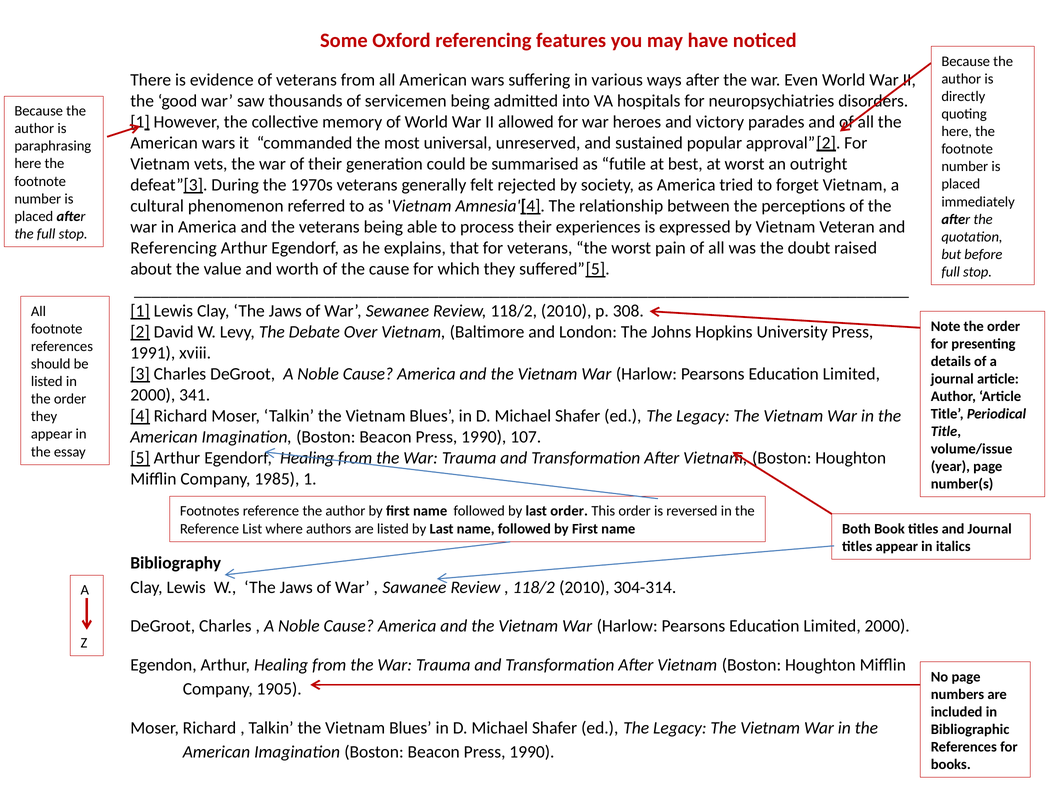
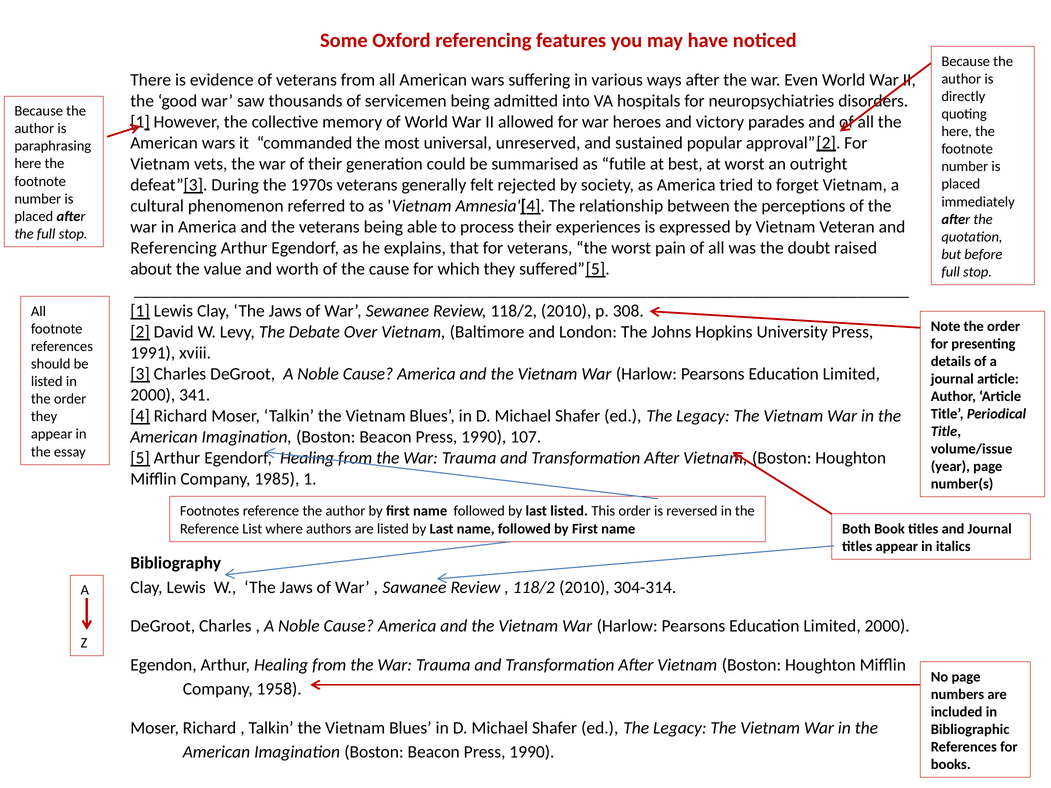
last order: order -> listed (569, 511)
1905: 1905 -> 1958 (279, 689)
